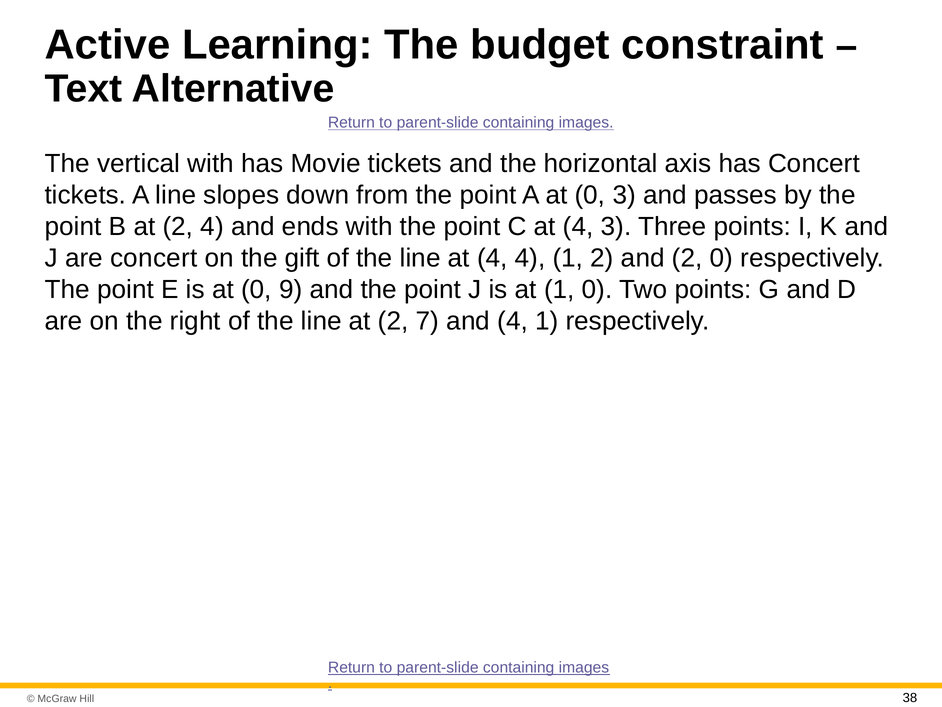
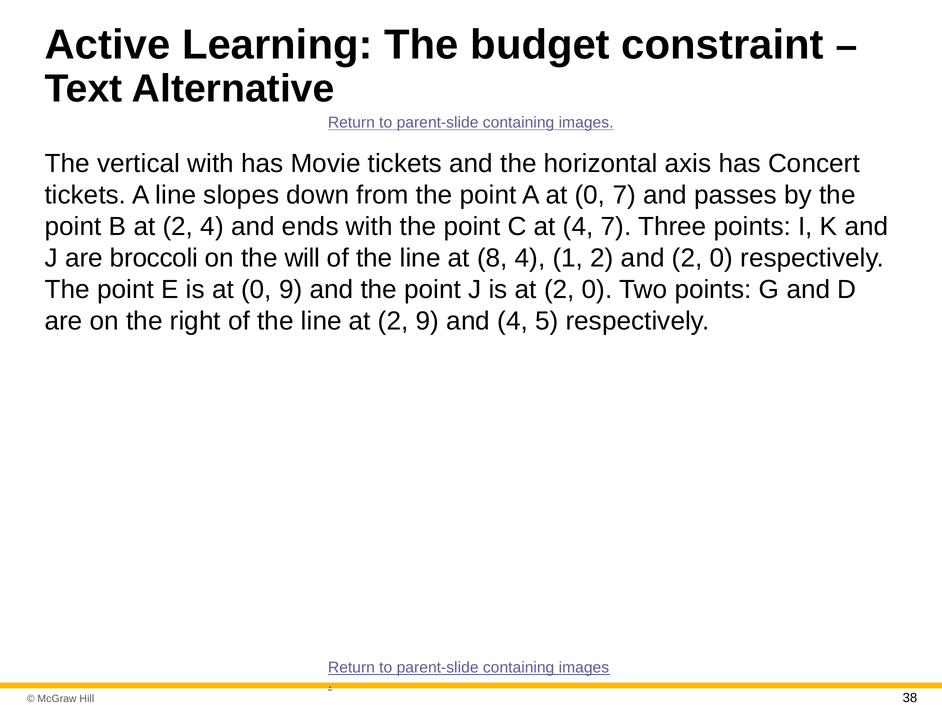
0 3: 3 -> 7 (624, 195)
4 3: 3 -> 7 (616, 226)
are concert: concert -> broccoli (154, 258)
gift: gift -> will (302, 258)
line at 4: 4 -> 8 (492, 258)
is at 1: 1 -> 2 (559, 289)
2 7: 7 -> 9 (428, 321)
and 4 1: 1 -> 5 (547, 321)
